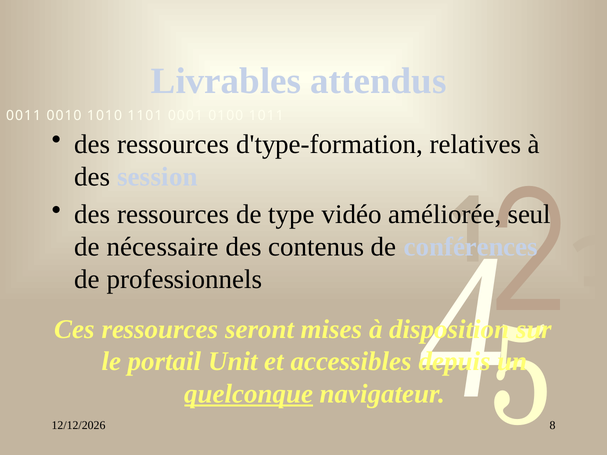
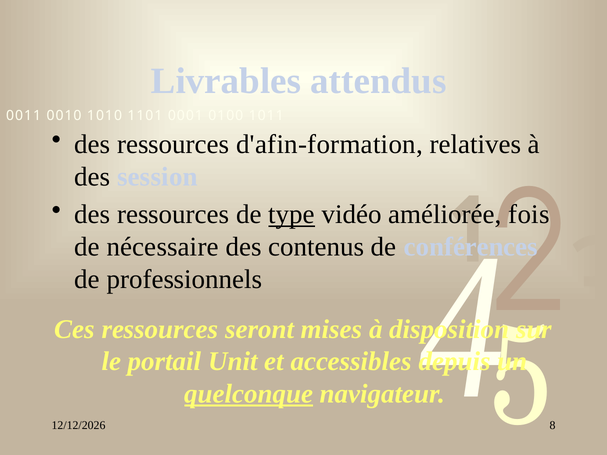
d'type-formation: d'type-formation -> d'afin-formation (329, 144)
type underline: none -> present (292, 215)
seul: seul -> fois (529, 215)
